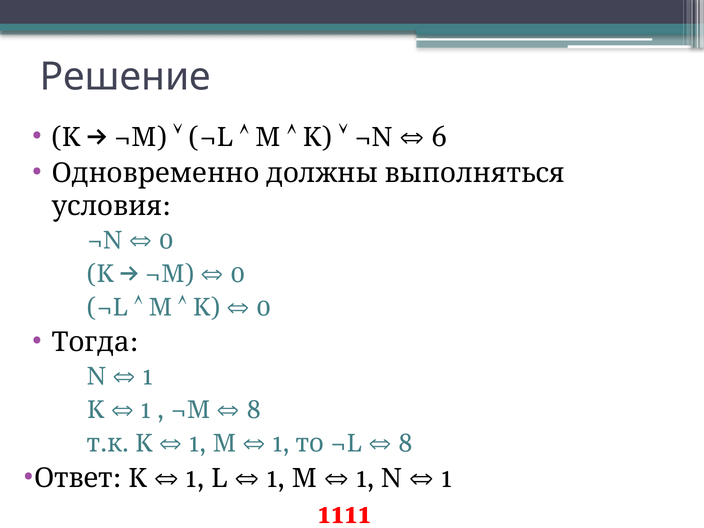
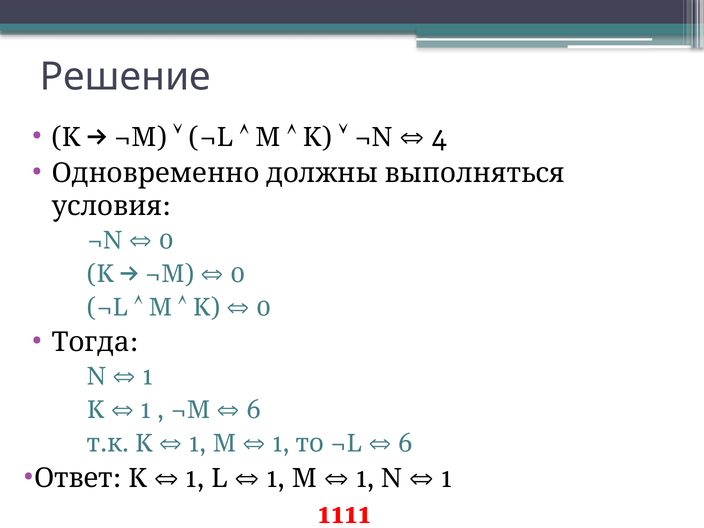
6: 6 -> 4 (439, 137)
8: 8 -> 6 (254, 410)
8: 8 -> 6 (405, 443)
